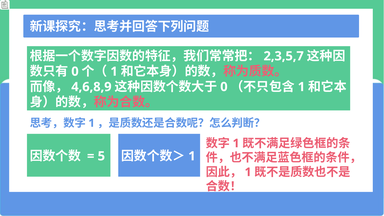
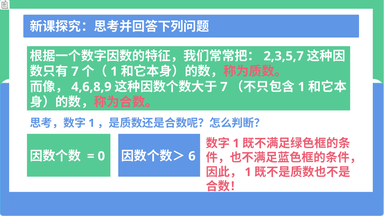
0: 0 -> 7 (75, 72)
0: 0 -> 7 (224, 87)
5: 5 -> 0 (101, 156)
1: 1 -> 6 (192, 156)
